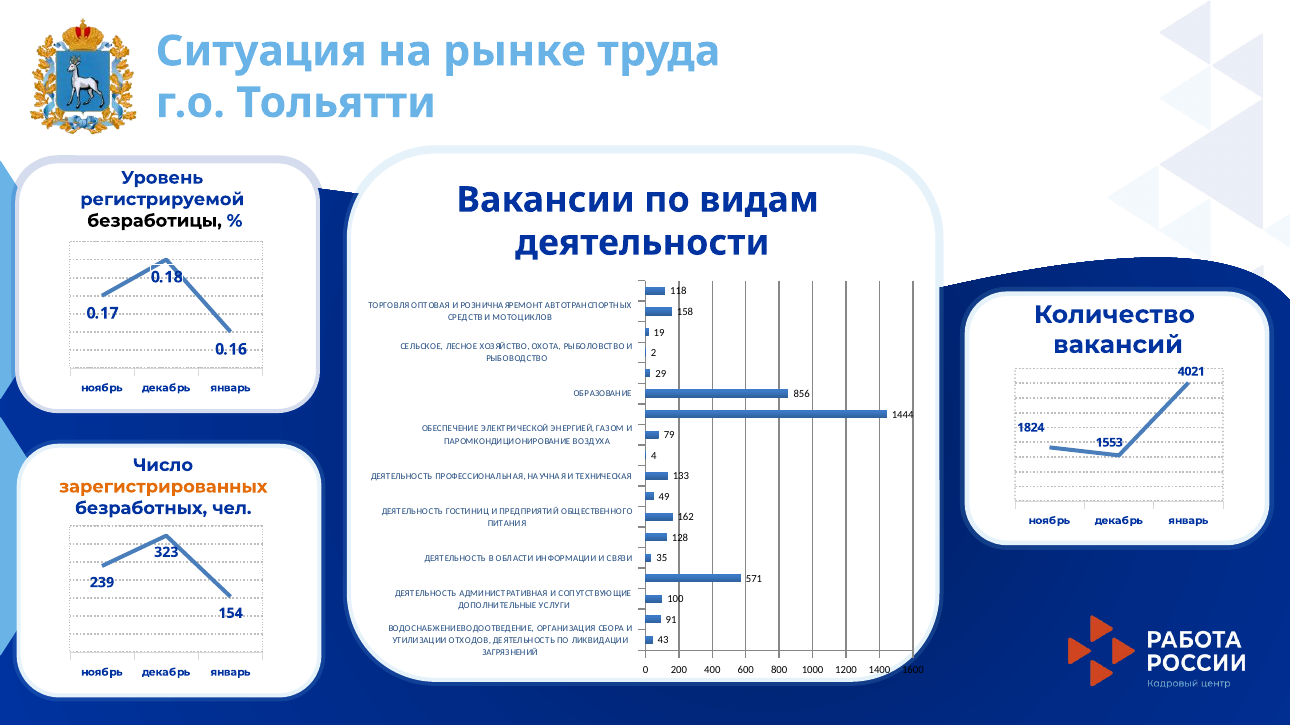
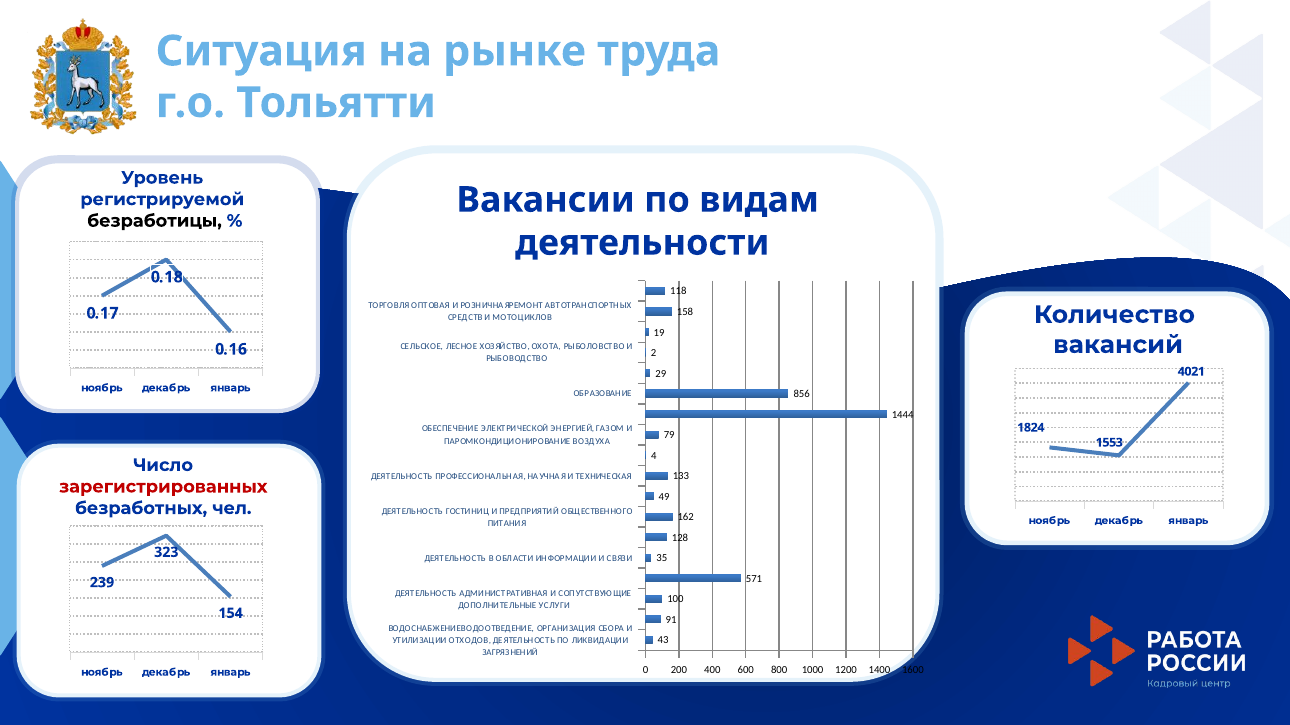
зарегистрированных colour: orange -> red (163, 487)
